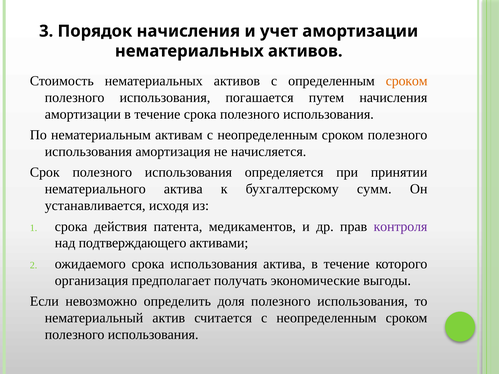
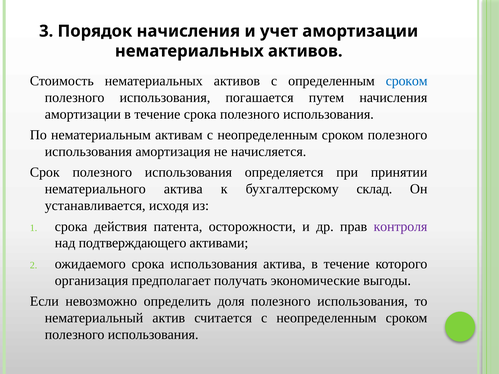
сроком colour: orange -> blue (407, 81)
сумм: сумм -> склад (374, 189)
медикаментов: медикаментов -> осторожности (252, 227)
